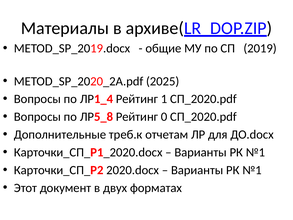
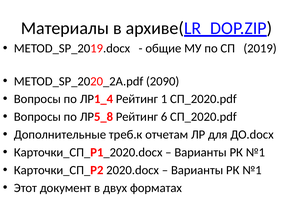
2025: 2025 -> 2090 (163, 81)
0: 0 -> 6 (164, 117)
